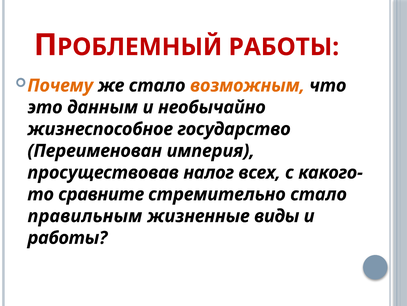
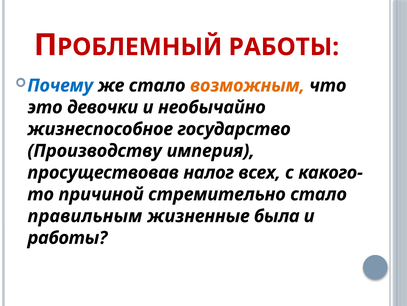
Почему colour: orange -> blue (60, 85)
данным: данным -> девочки (103, 107)
Переименован: Переименован -> Производству (95, 150)
сравните: сравните -> причиной (101, 194)
виды: виды -> была (277, 216)
